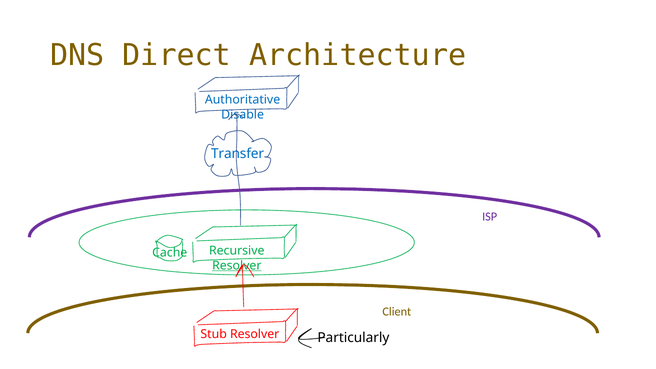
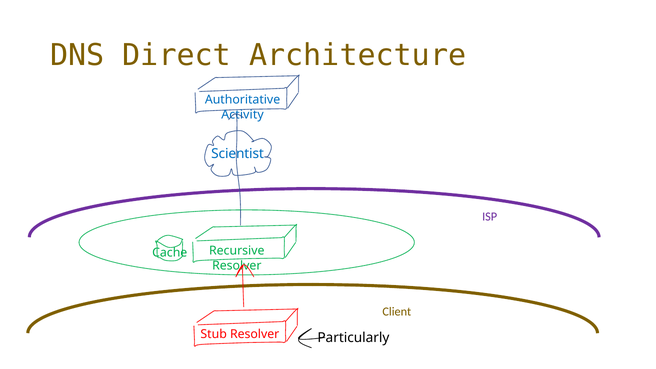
Disable: Disable -> Activity (243, 115)
Transfer: Transfer -> Scientist (238, 154)
Resolver underline: present -> none (237, 265)
